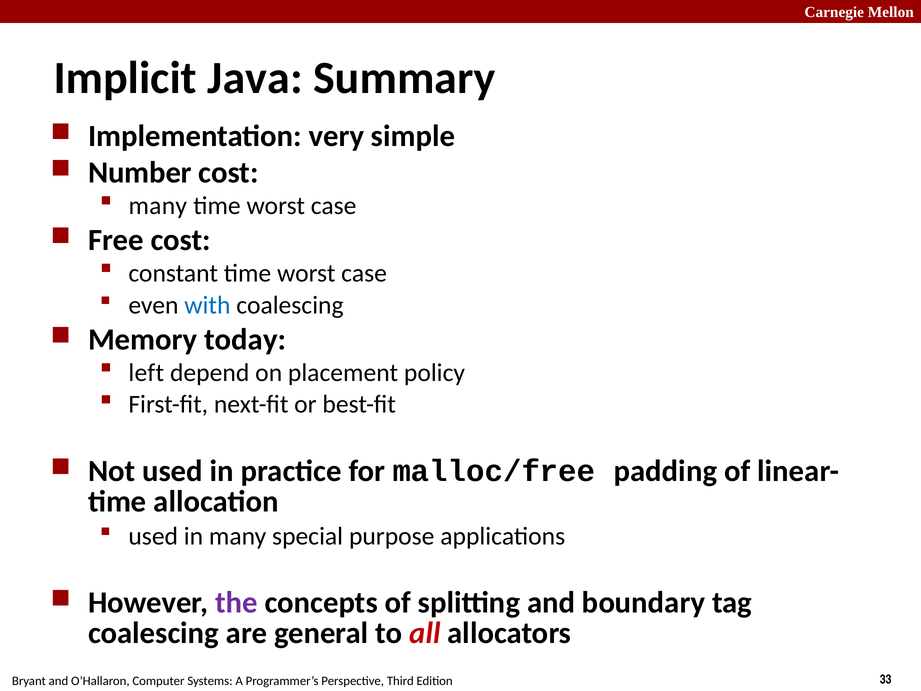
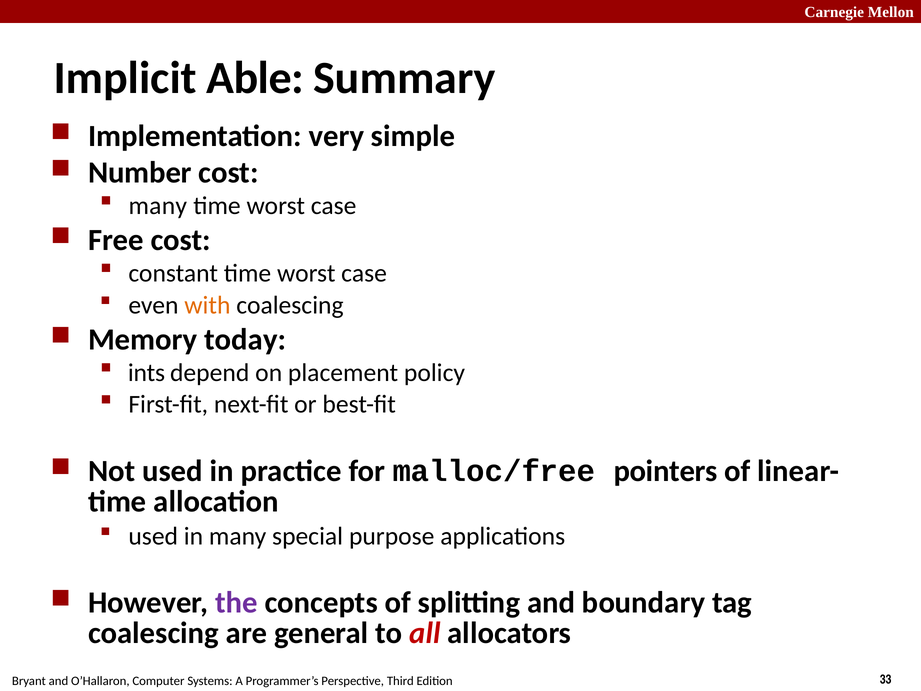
Java: Java -> Able (255, 78)
with colour: blue -> orange (207, 305)
left: left -> ints (146, 373)
padding: padding -> pointers (666, 471)
